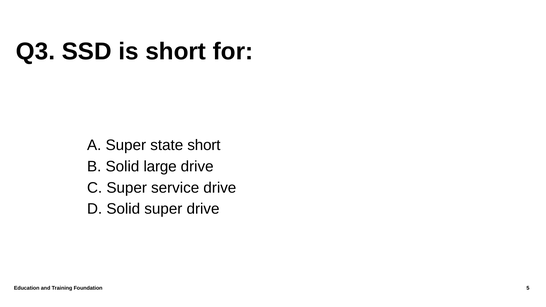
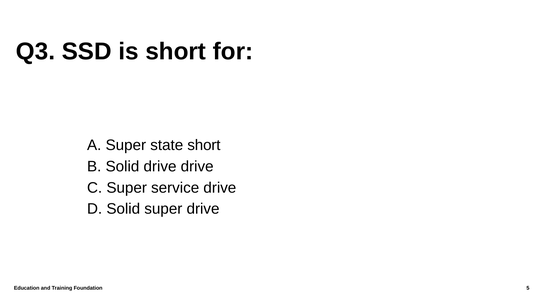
Solid large: large -> drive (160, 167)
